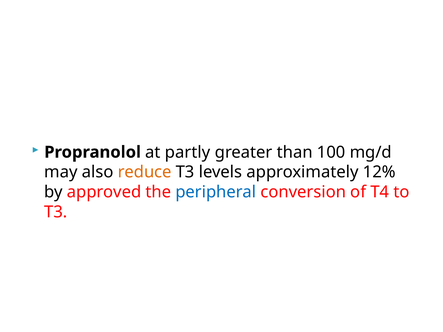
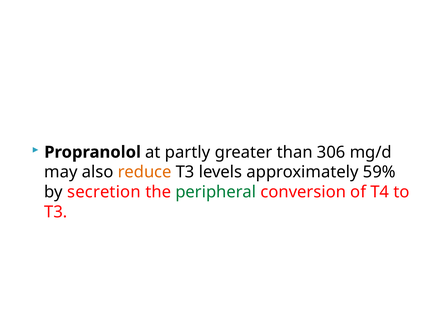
100: 100 -> 306 (331, 152)
12%: 12% -> 59% (379, 172)
approved: approved -> secretion (104, 192)
peripheral colour: blue -> green (216, 192)
